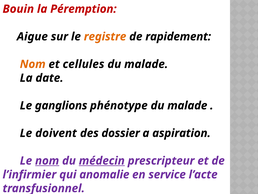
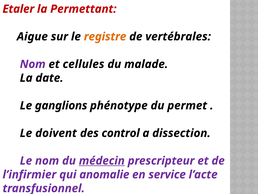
Bouin: Bouin -> Etaler (18, 9)
Péremption: Péremption -> Permettant (83, 9)
rapidement: rapidement -> vertébrales (178, 36)
Nom colour: orange -> purple (33, 64)
phénotype du malade: malade -> permet (187, 105)
dossier: dossier -> control (121, 133)
aspiration: aspiration -> dissection (181, 133)
nom underline: present -> none (47, 160)
